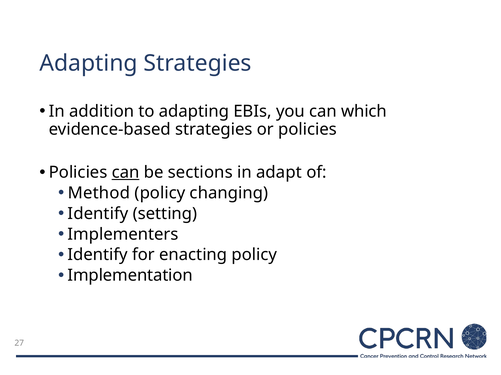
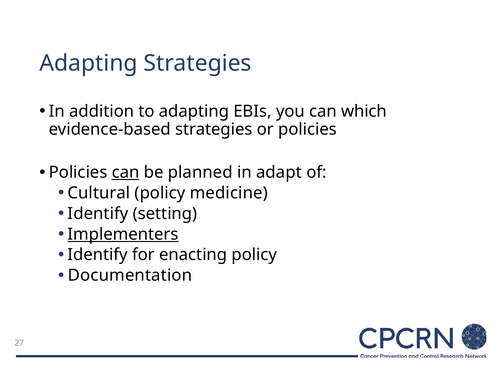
sections: sections -> planned (200, 173)
Method: Method -> Cultural (99, 193)
changing: changing -> medicine (229, 193)
Implementers underline: none -> present (123, 235)
Implementation: Implementation -> Documentation (130, 276)
